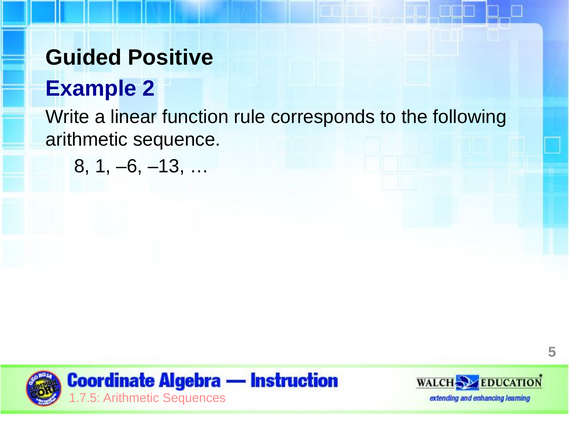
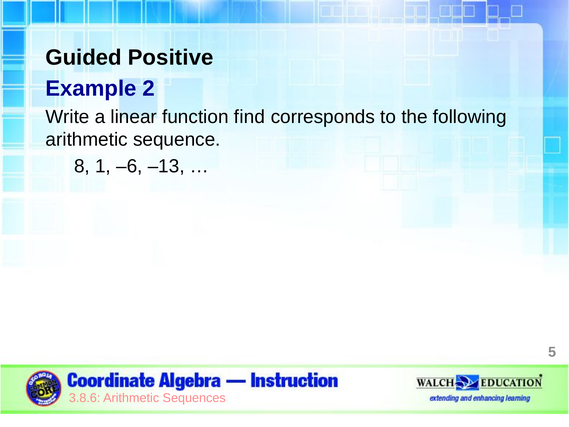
rule: rule -> find (250, 117)
1.7.5: 1.7.5 -> 3.8.6 (85, 398)
